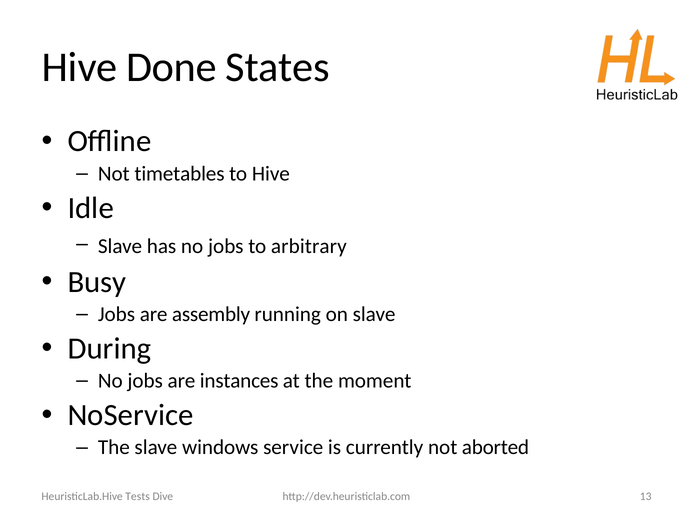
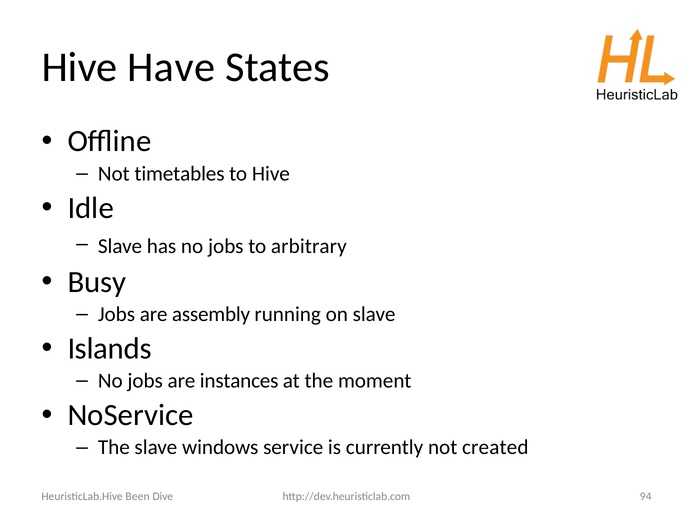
Done: Done -> Have (171, 67)
During: During -> Islands (110, 348)
aborted: aborted -> created (495, 447)
Tests: Tests -> Been (138, 496)
13: 13 -> 94 (646, 496)
